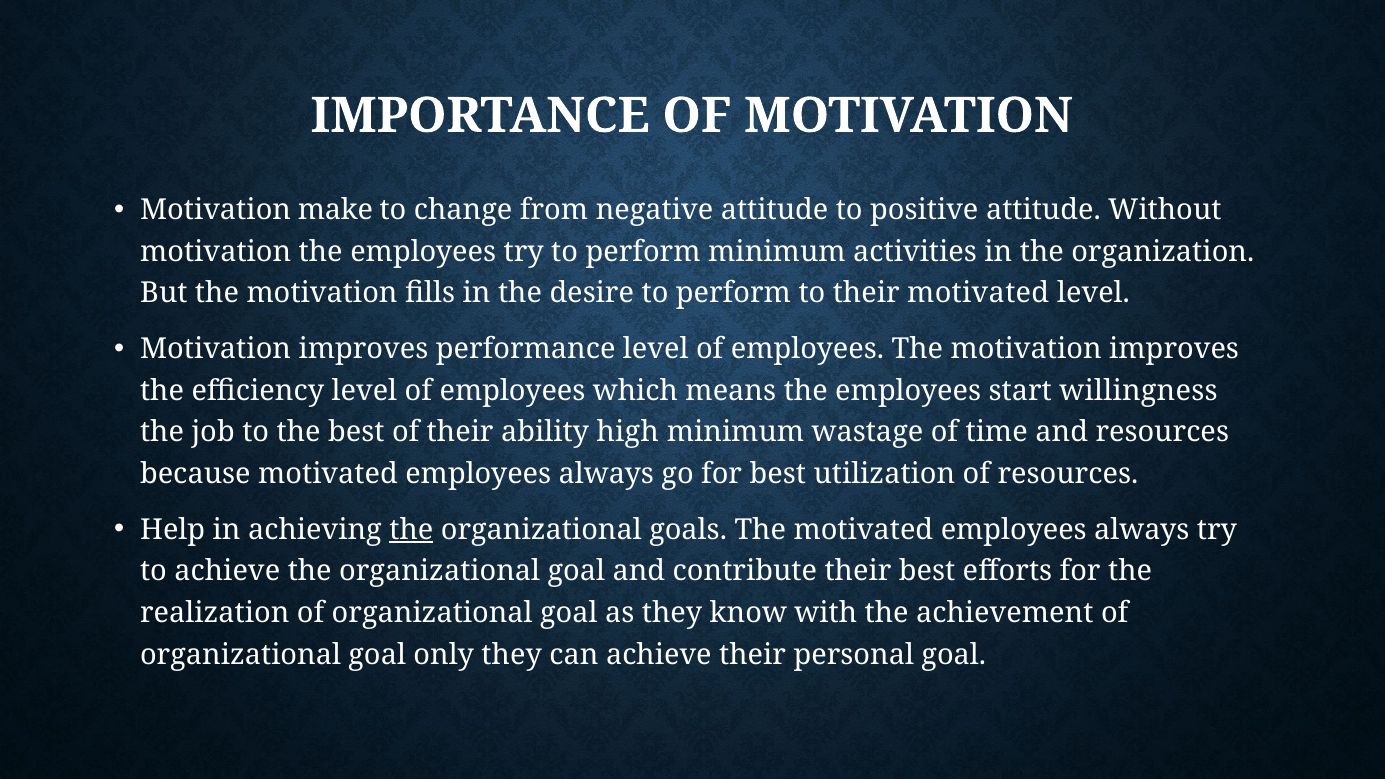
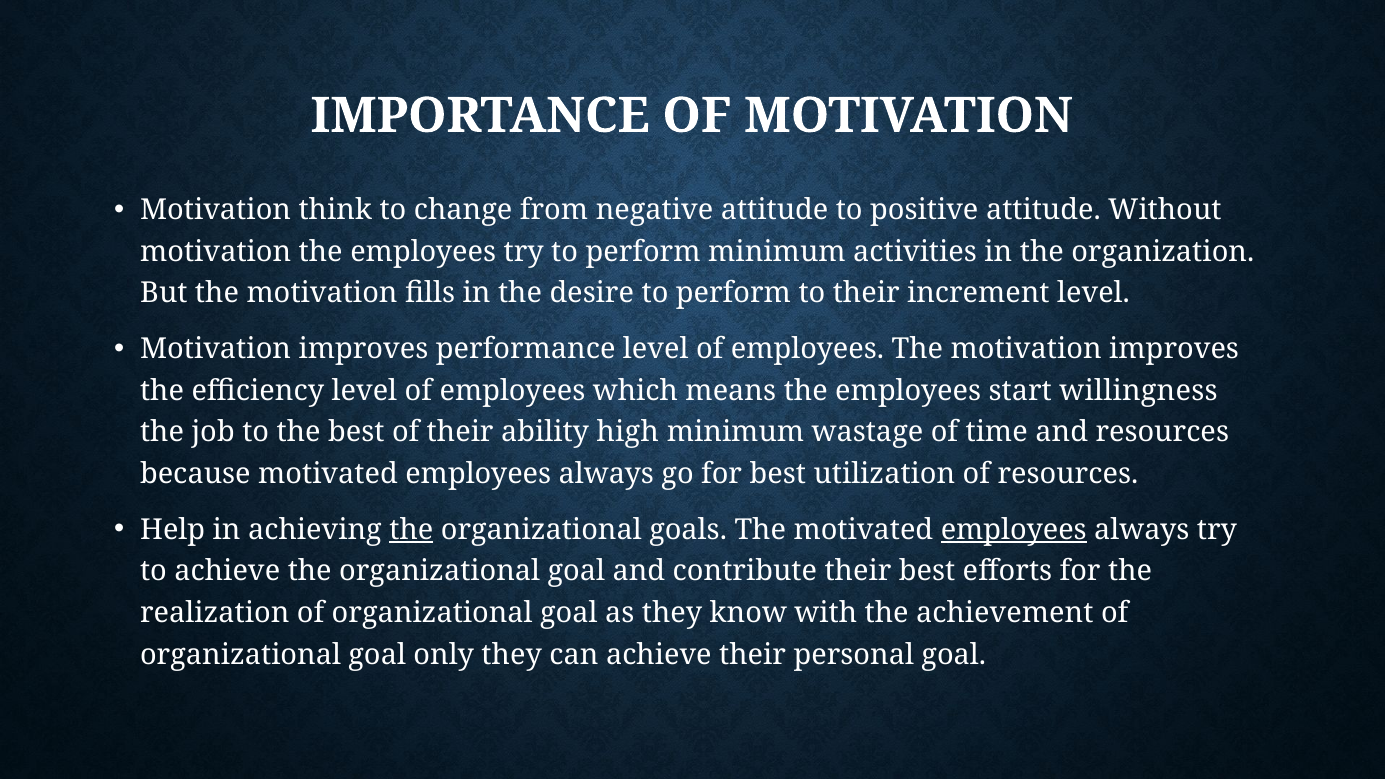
make: make -> think (335, 210)
their motivated: motivated -> increment (978, 293)
employees underline: none -> present (1014, 530)
